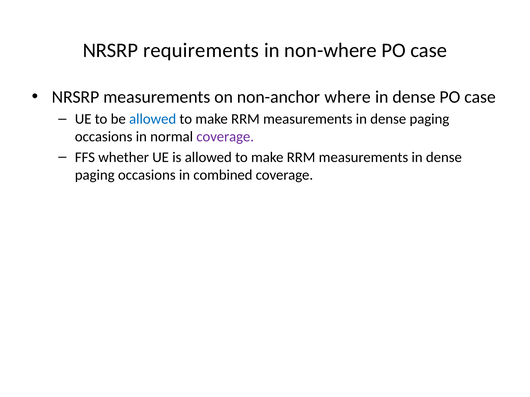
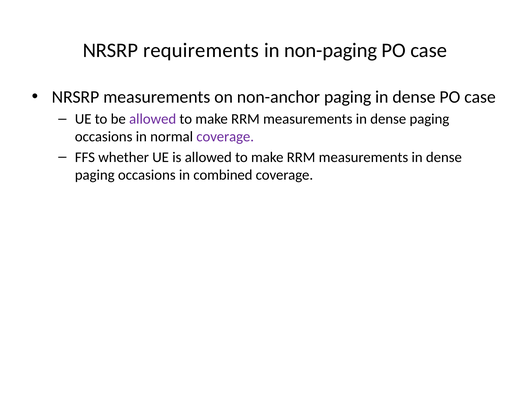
non-where: non-where -> non-paging (331, 50)
non-anchor where: where -> paging (348, 97)
allowed colour: blue -> purple (153, 119)
